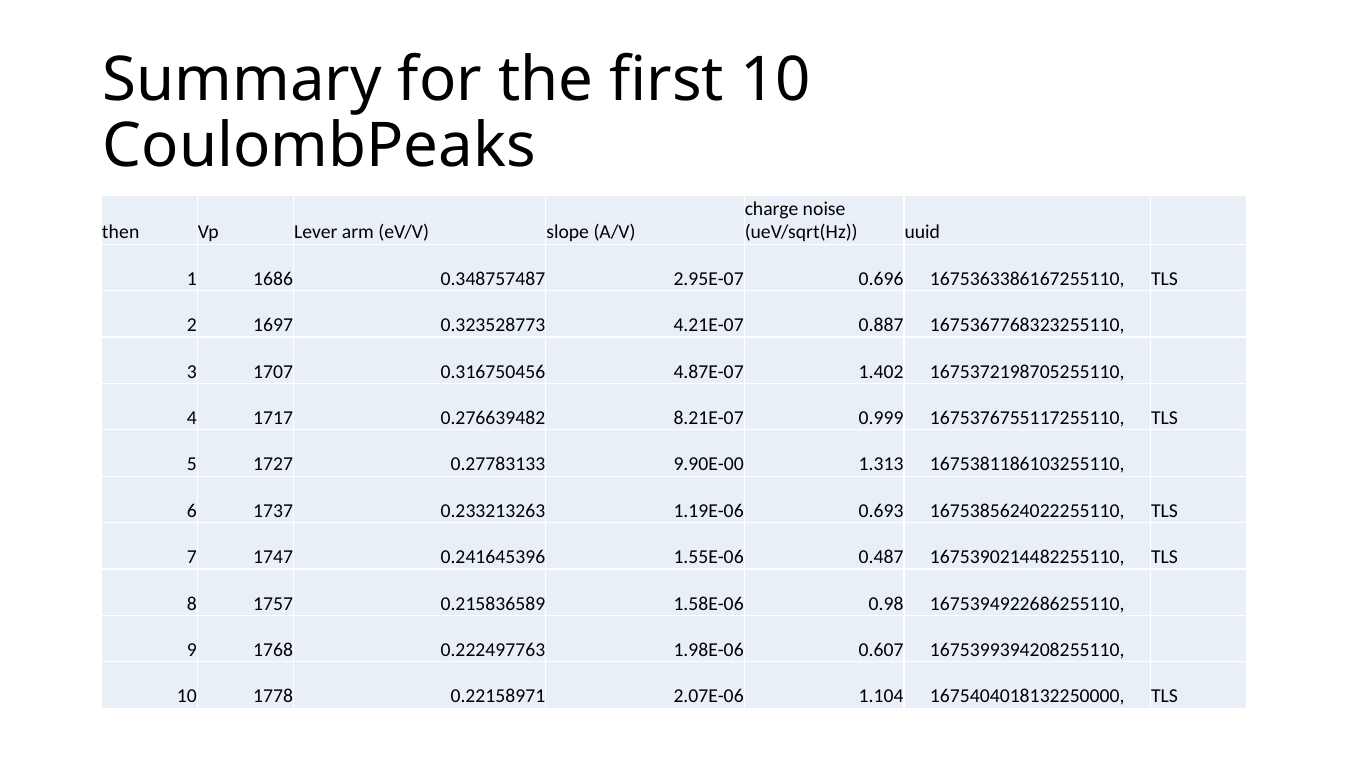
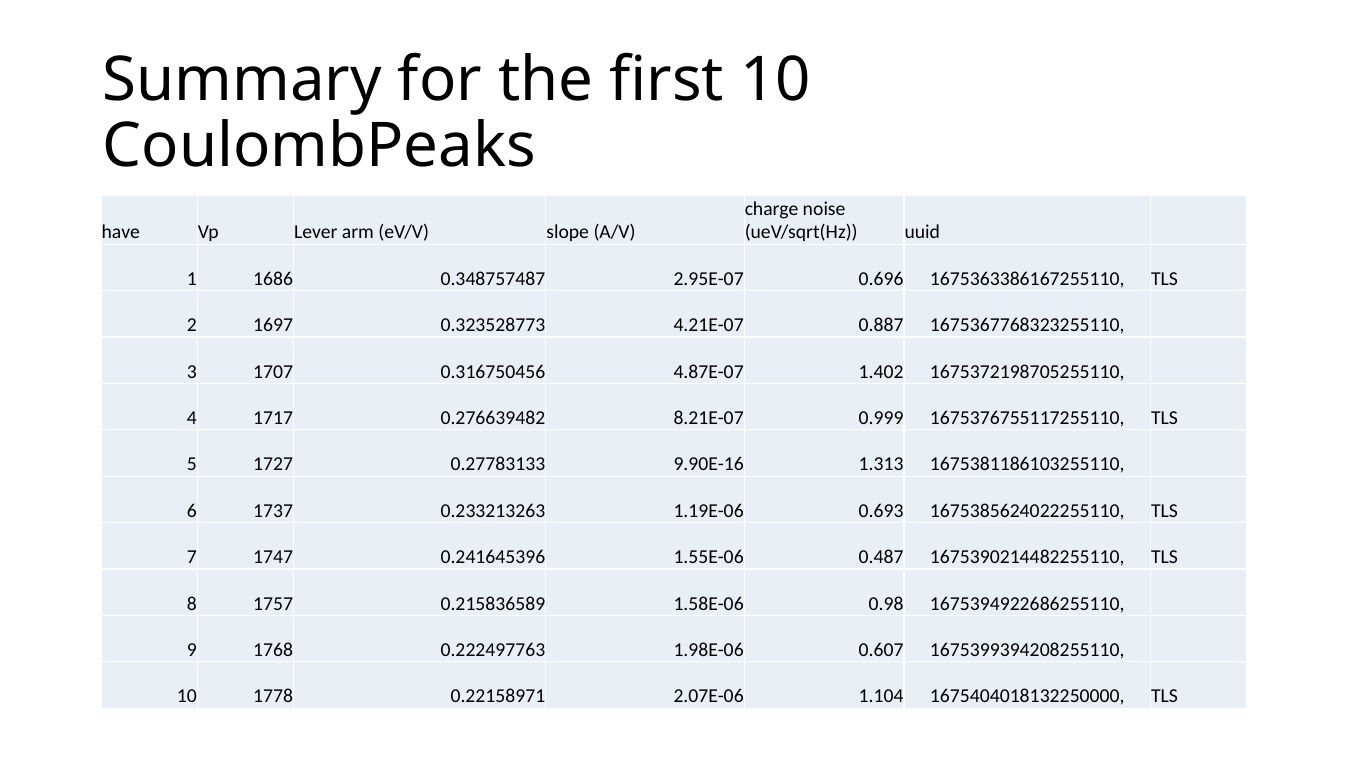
then: then -> have (121, 233)
9.90E-00: 9.90E-00 -> 9.90E-16 (709, 465)
